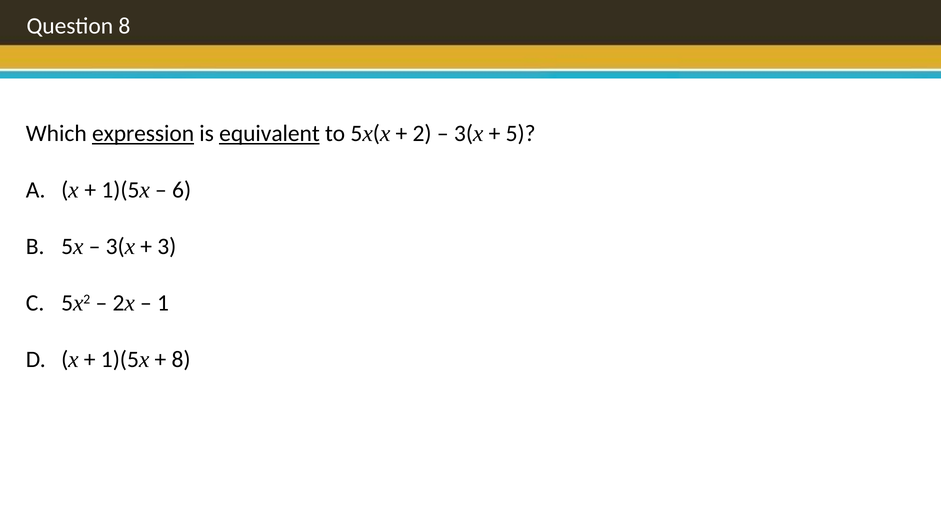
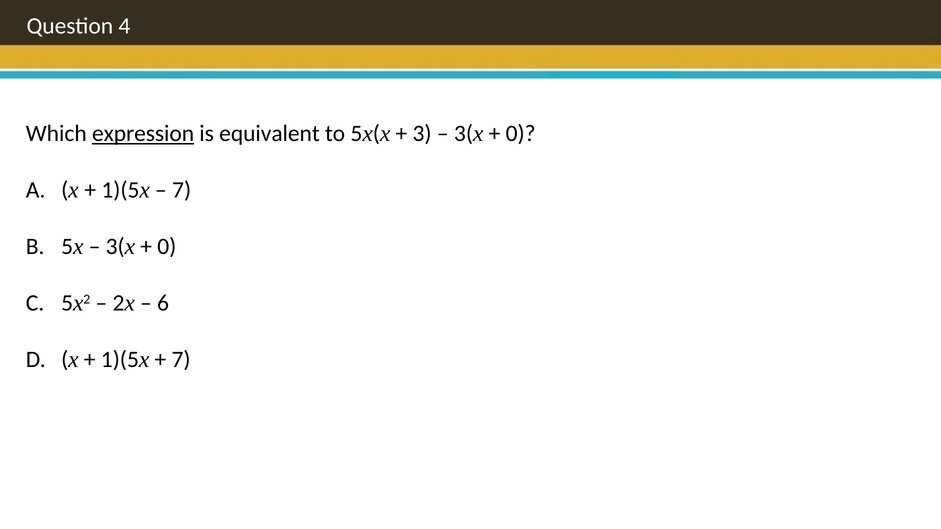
Question 8: 8 -> 4 (124, 26)
equivalent underline: present -> none (270, 134)
2: 2 -> 3 (422, 134)
5: 5 -> 0 (521, 134)
6: 6 -> 7 (182, 190)
3: 3 -> 0 (167, 247)
1: 1 -> 6 (163, 303)
8: 8 -> 7 (181, 360)
